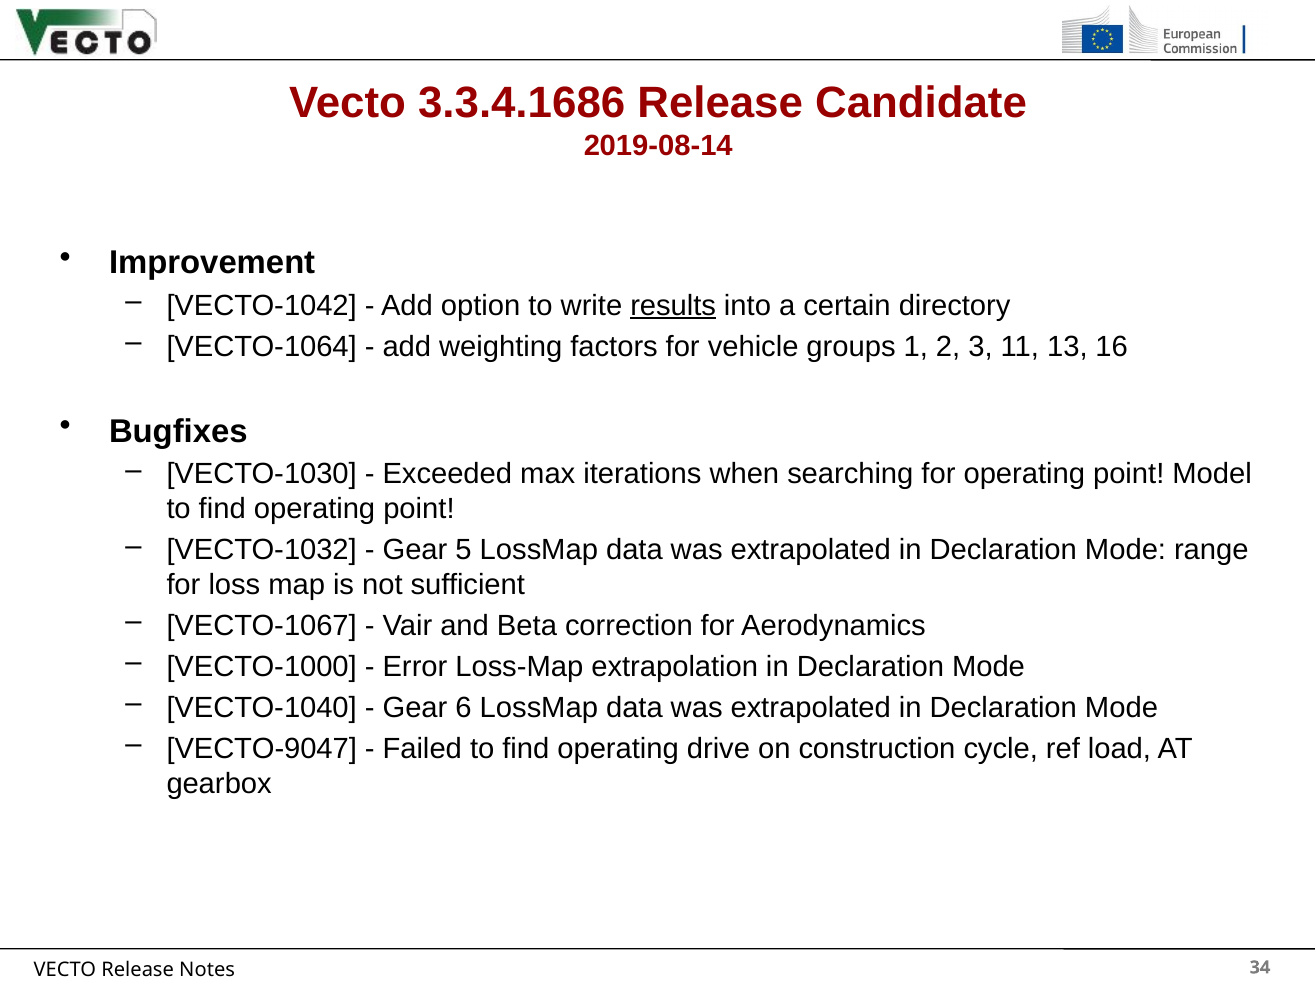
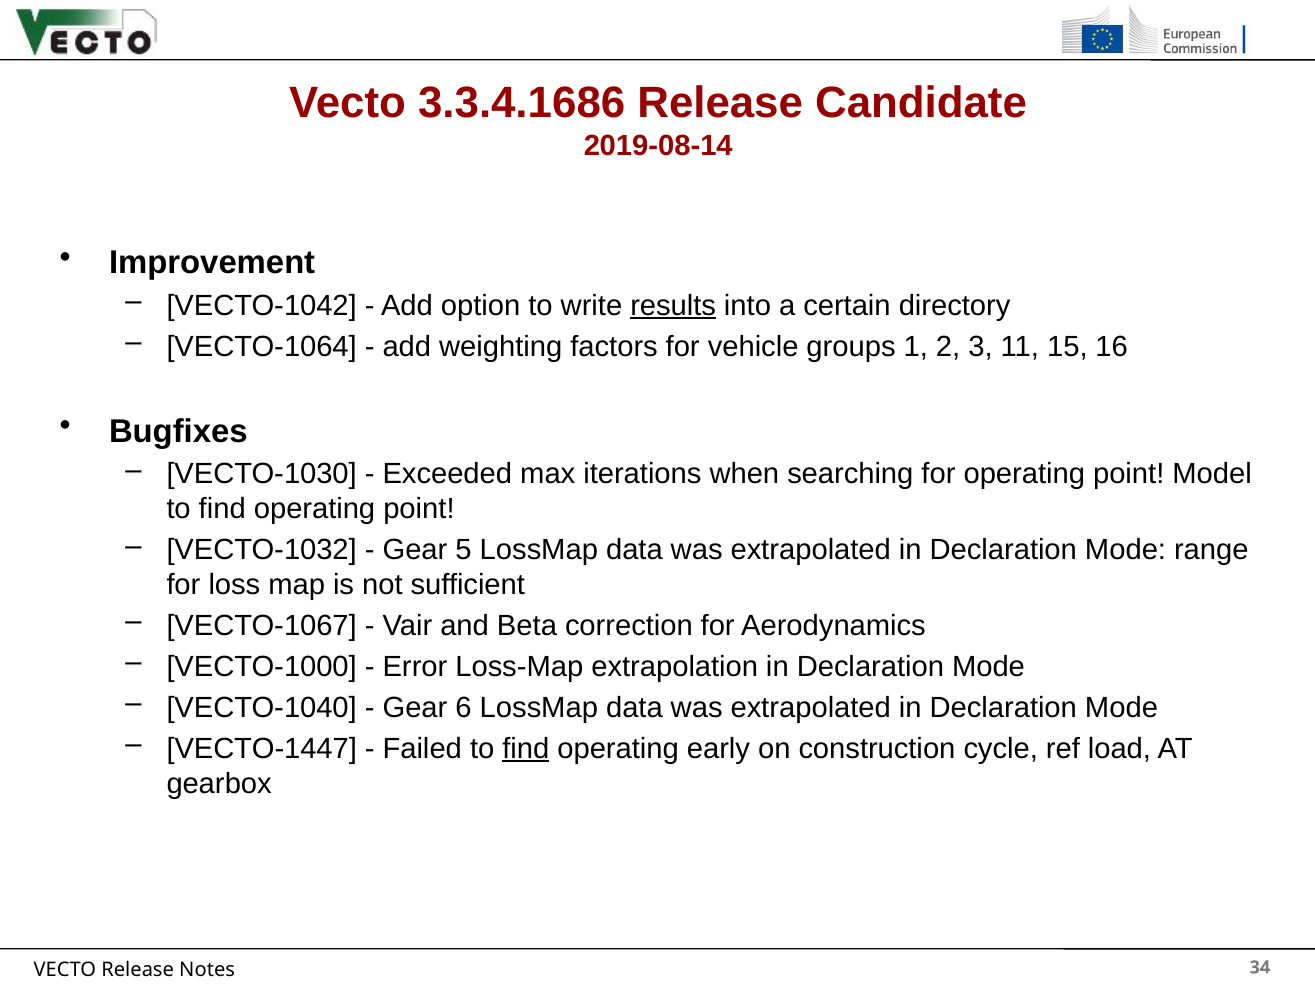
13: 13 -> 15 (1067, 347)
VECTO-9047: VECTO-9047 -> VECTO-1447 (262, 749)
find underline: none -> present (526, 749)
drive: drive -> early (718, 749)
